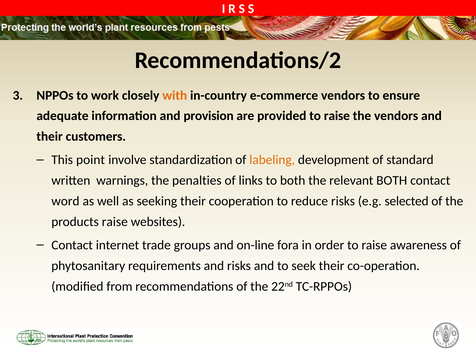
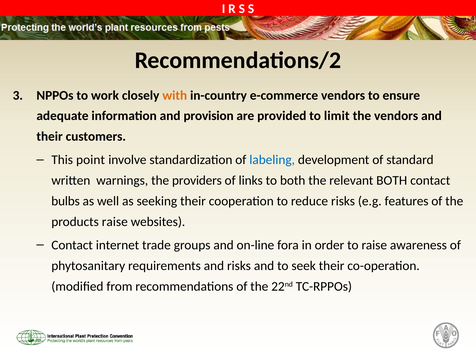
provided to raise: raise -> limit (337, 116)
labeling colour: orange -> blue (272, 160)
penalties: penalties -> providers (197, 181)
word: word -> bulbs (66, 201)
selected: selected -> features (407, 201)
